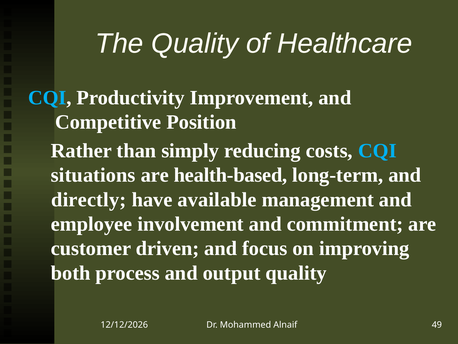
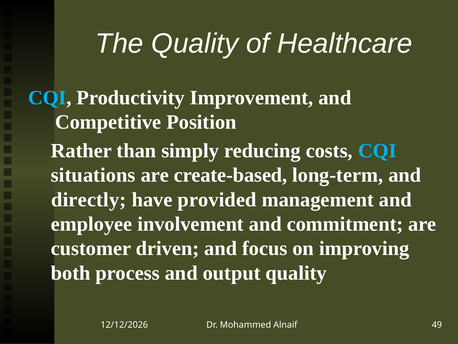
health-based: health-based -> create-based (231, 175)
available: available -> provided (217, 199)
